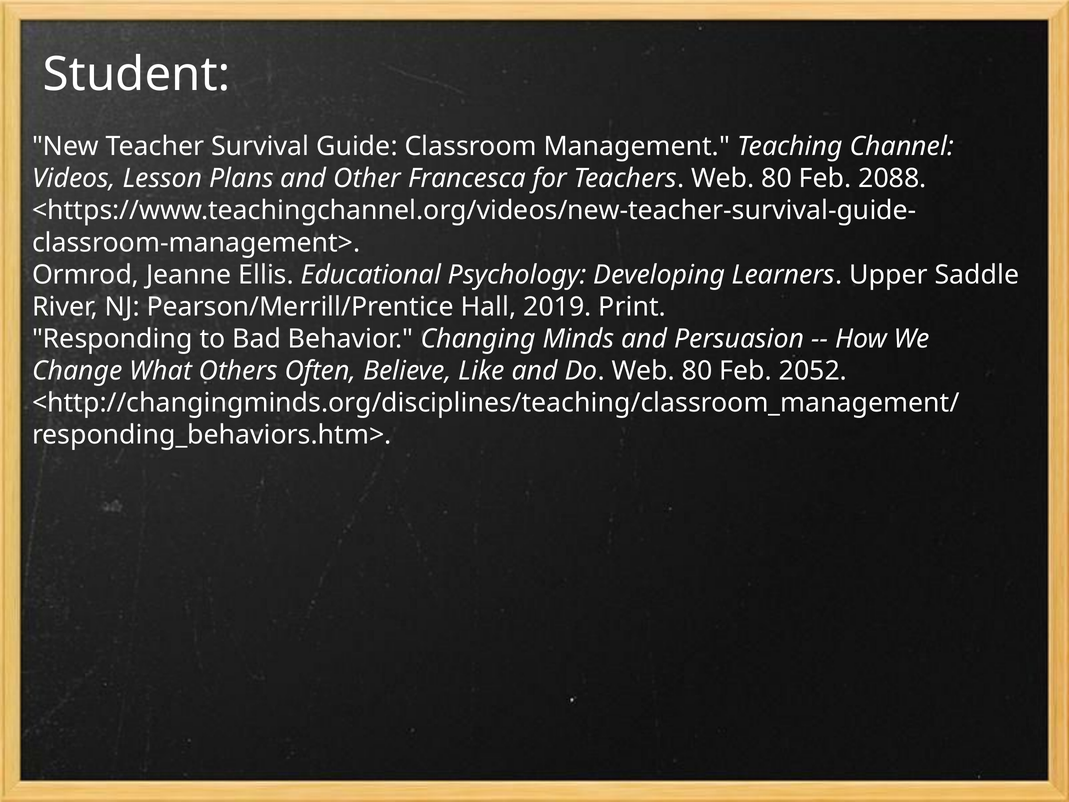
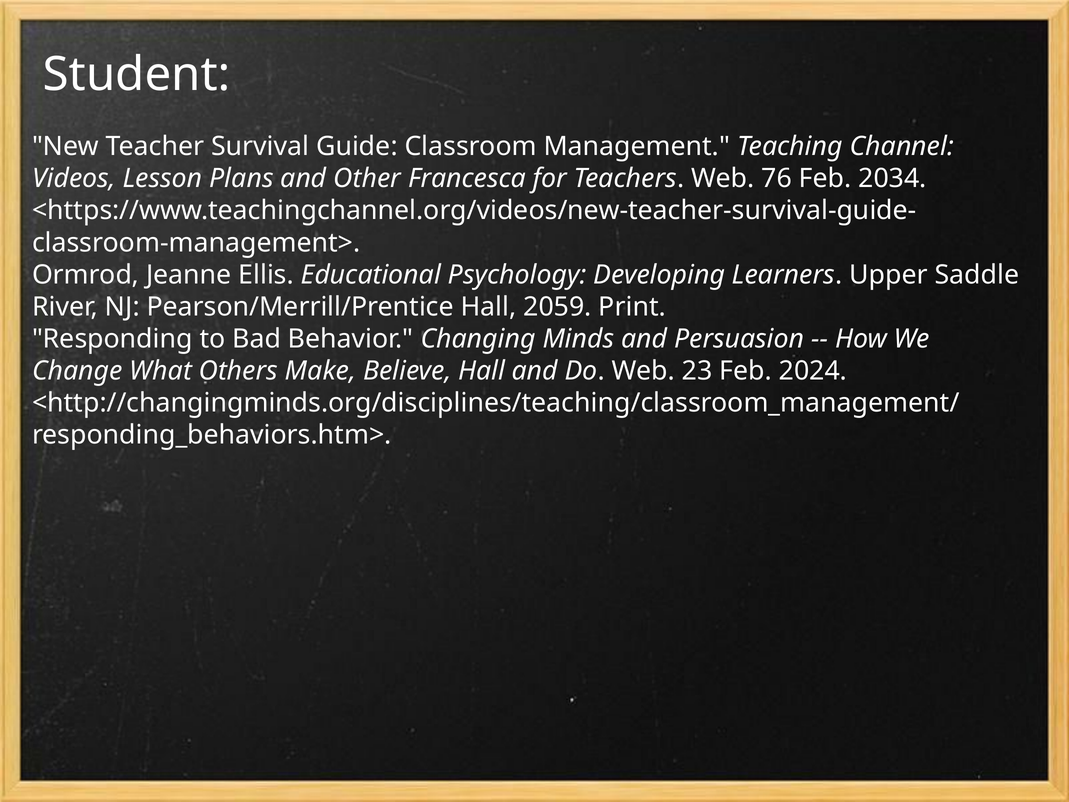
Teachers Web 80: 80 -> 76 (777, 178)
2088: 2088 -> 2034 (892, 178)
2019: 2019 -> 2059 (557, 307)
Often: Often -> Make (320, 371)
Believe Like: Like -> Hall (482, 371)
Do Web 80: 80 -> 23 (697, 371)
2052: 2052 -> 2024 (813, 371)
